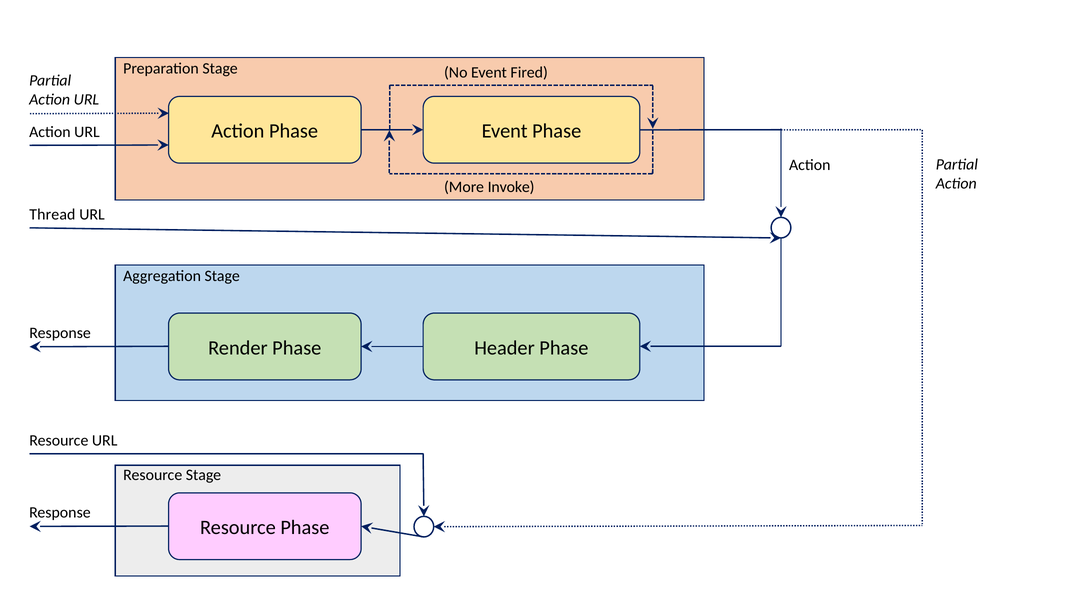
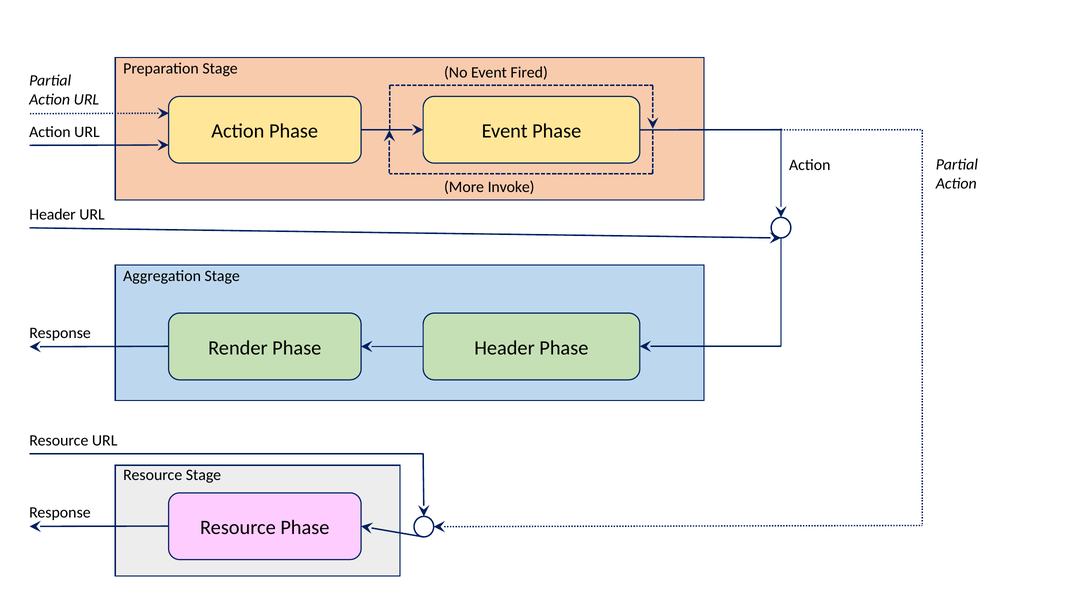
Thread: Thread -> Header (53, 214)
